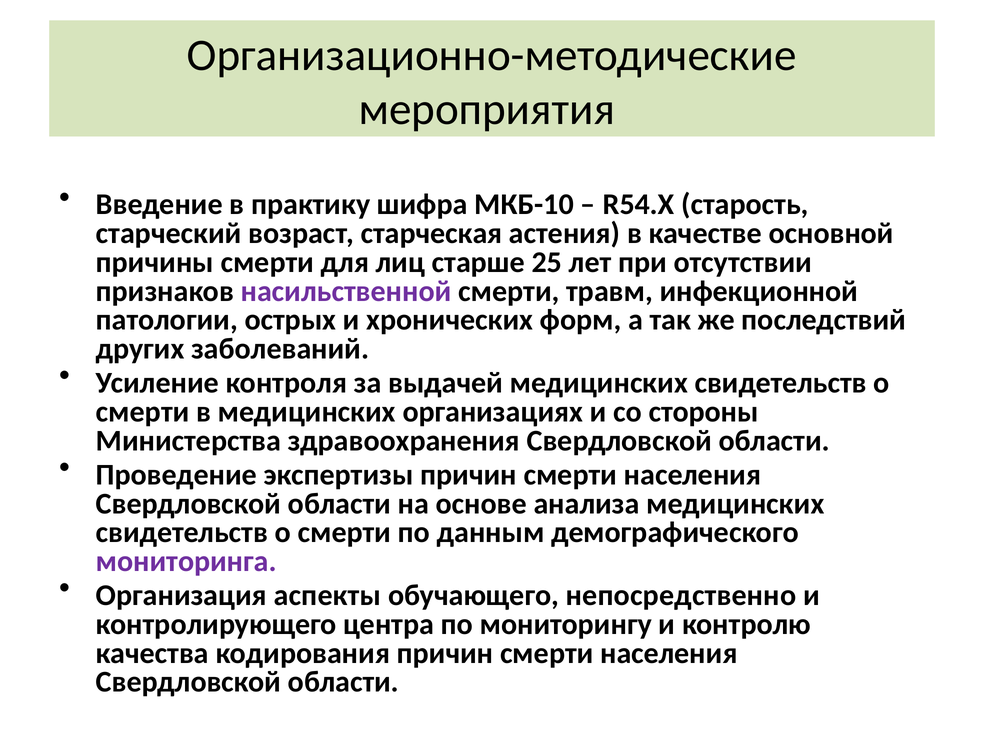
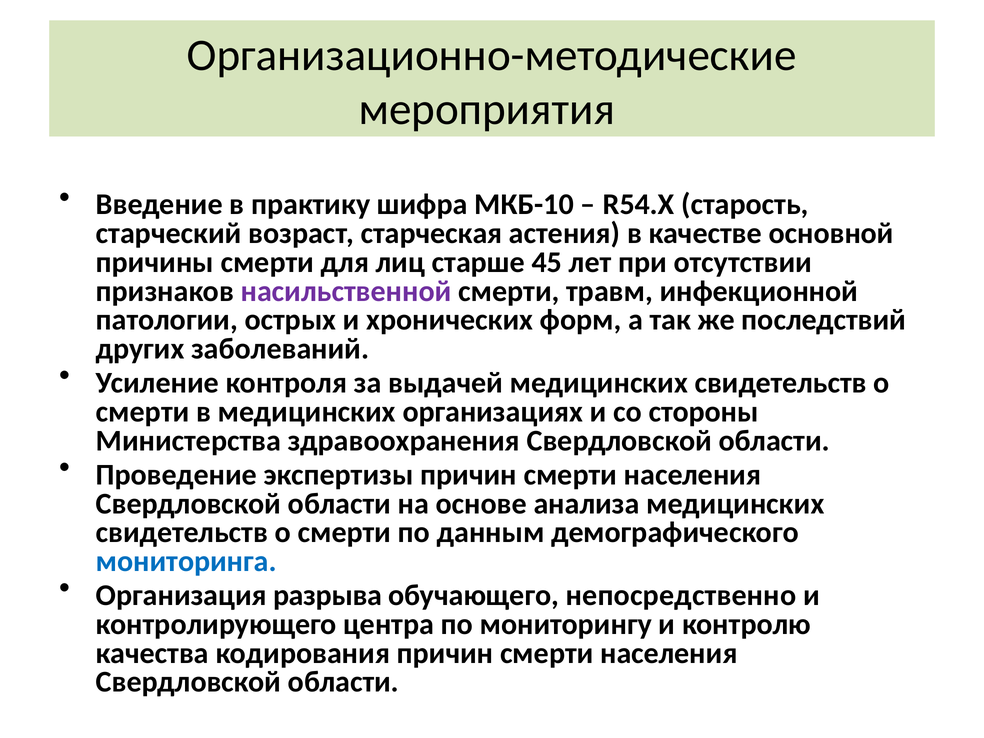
25: 25 -> 45 (547, 262)
мониторинга colour: purple -> blue (186, 561)
аспекты: аспекты -> разрыва (328, 595)
